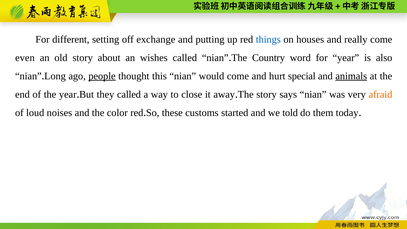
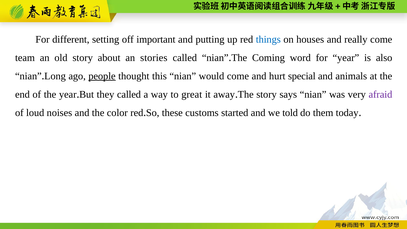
exchange: exchange -> important (156, 39)
even: even -> team (25, 58)
wishes: wishes -> stories (154, 58)
Country: Country -> Coming (269, 58)
animals underline: present -> none (351, 76)
close: close -> great (192, 94)
afraid colour: orange -> purple (380, 94)
